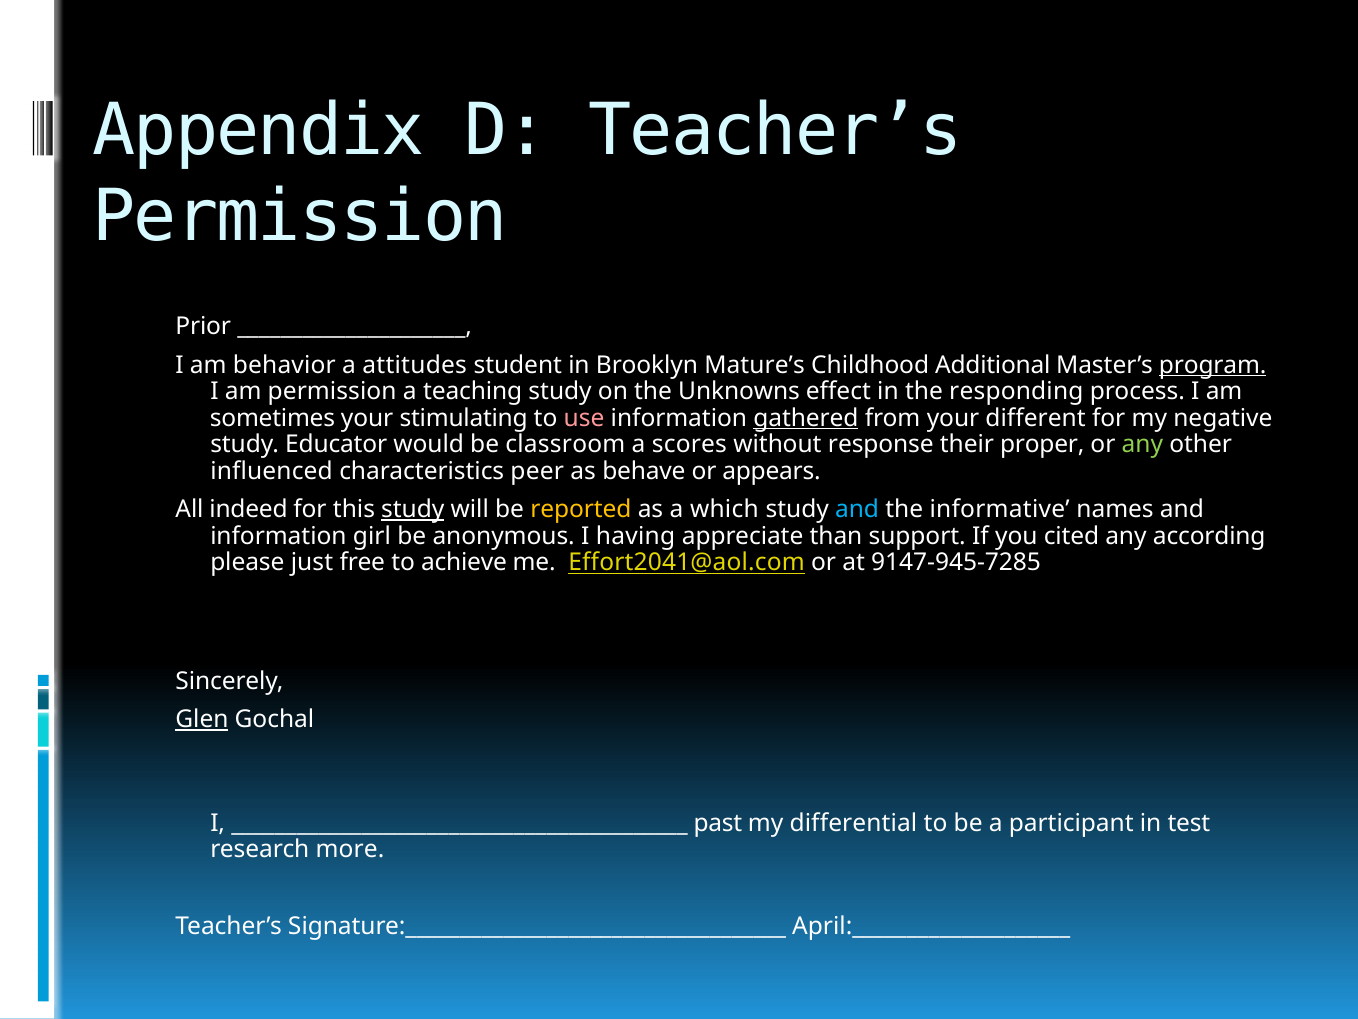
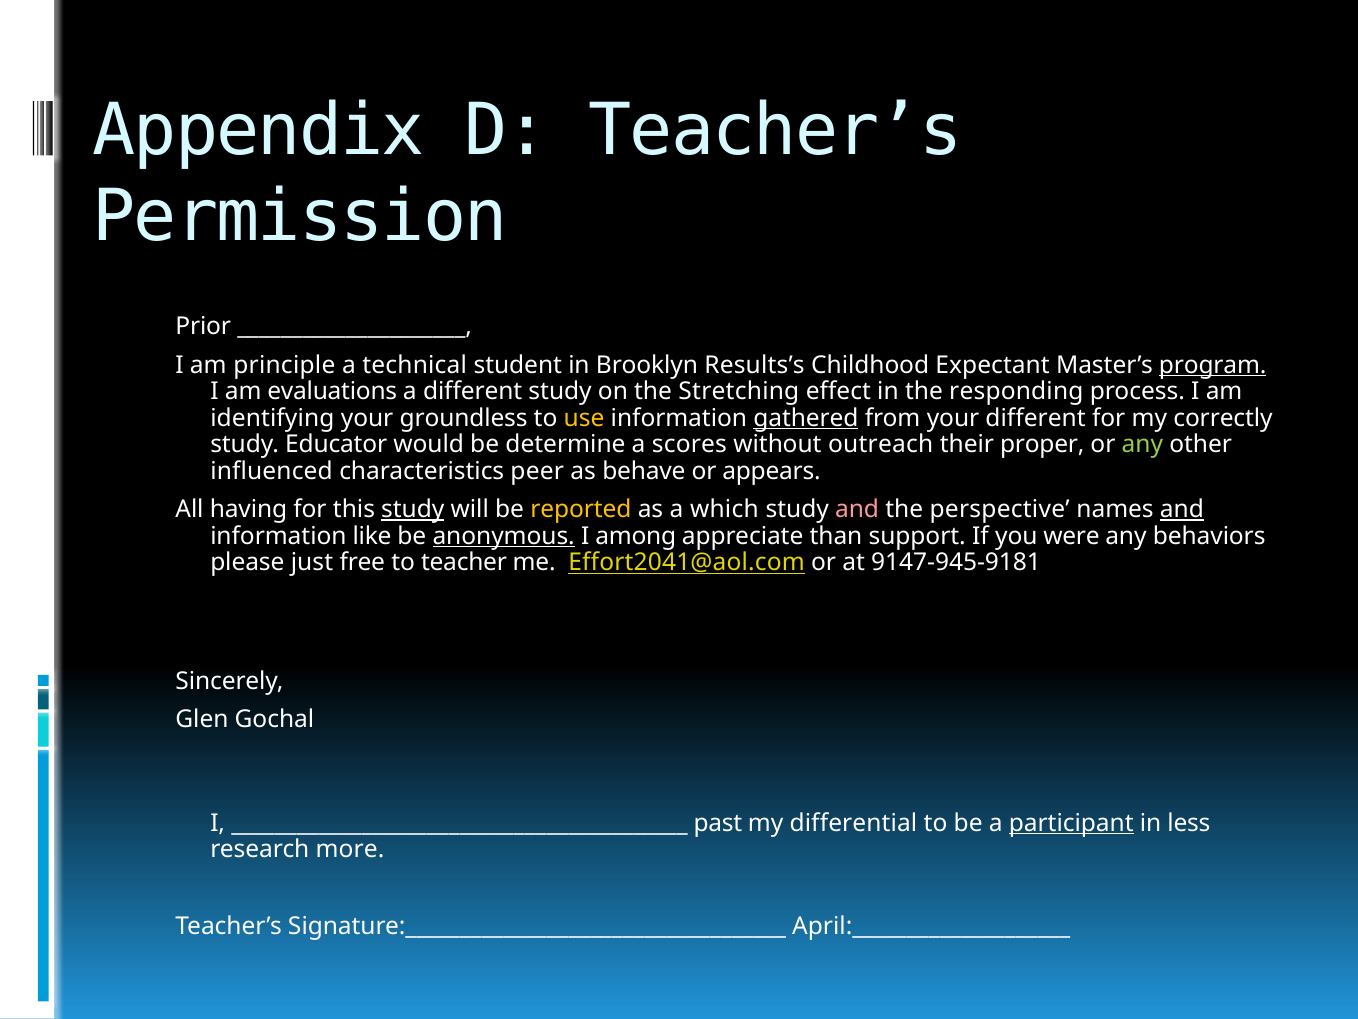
behavior: behavior -> principle (284, 365)
attitudes: attitudes -> technical (415, 365)
Mature’s: Mature’s -> Results’s (755, 365)
Additional: Additional -> Expectant (993, 365)
am permission: permission -> evaluations (332, 391)
a teaching: teaching -> different (473, 391)
Unknowns: Unknowns -> Stretching (739, 391)
sometimes: sometimes -> identifying (272, 418)
stimulating: stimulating -> groundless (464, 418)
use colour: pink -> yellow (584, 418)
negative: negative -> correctly (1223, 418)
classroom: classroom -> determine (565, 444)
response: response -> outreach (881, 444)
indeed: indeed -> having (248, 509)
and colour: light blue -> pink (857, 509)
informative: informative -> perspective (1000, 509)
and underline: none -> present (1182, 509)
girl: girl -> like (372, 536)
anonymous underline: none -> present (504, 536)
having: having -> among (636, 536)
cited: cited -> were (1072, 536)
according: according -> behaviors (1209, 536)
achieve: achieve -> teacher (464, 562)
9147-945-7285: 9147-945-7285 -> 9147-945-9181 (956, 562)
Glen underline: present -> none (202, 719)
participant underline: none -> present (1071, 823)
test: test -> less (1189, 823)
